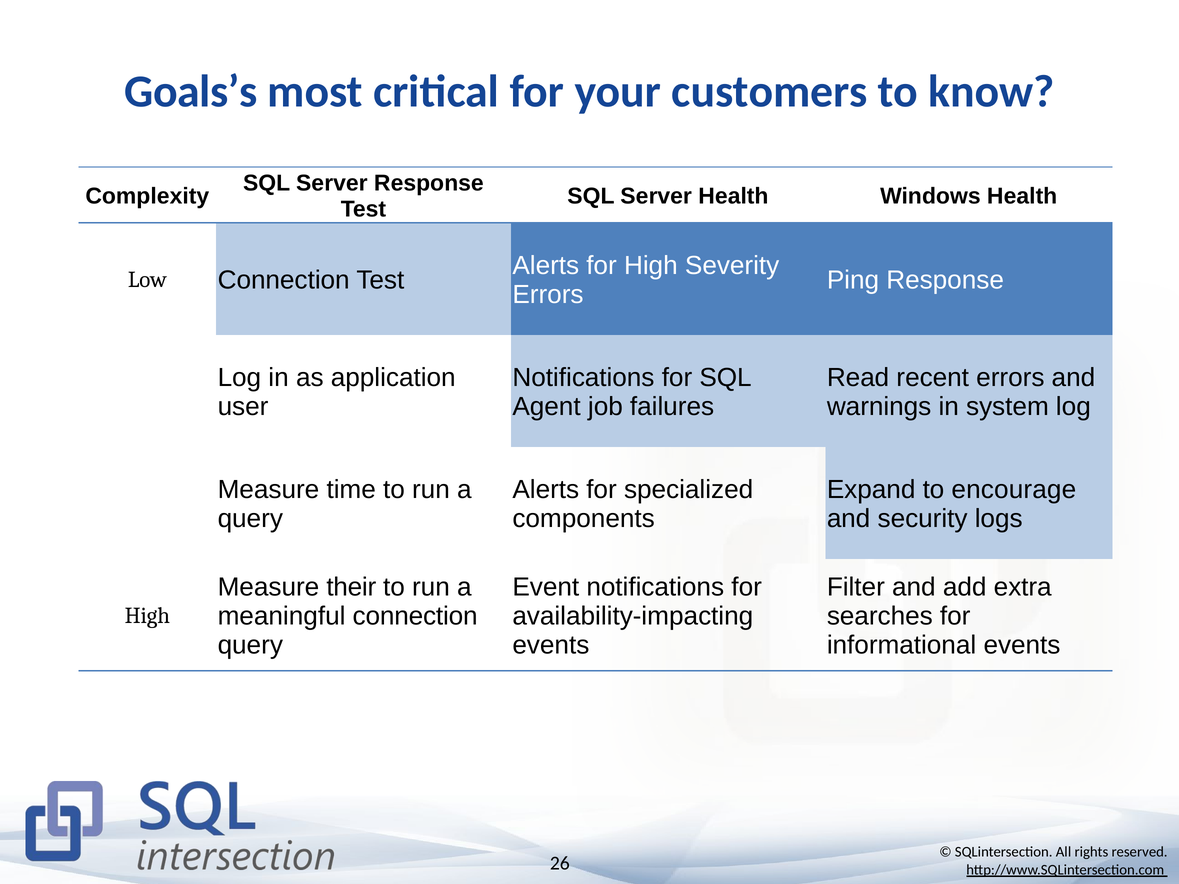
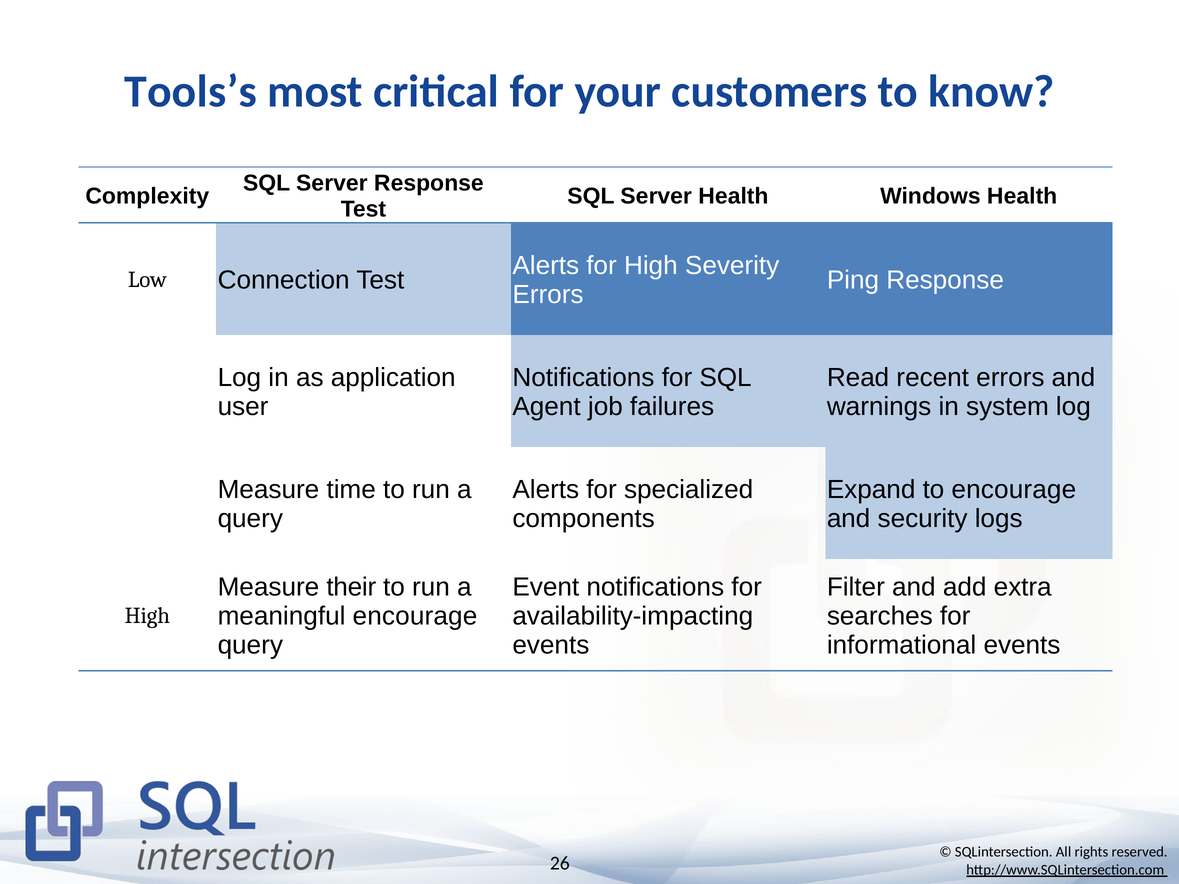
Goals’s: Goals’s -> Tools’s (191, 92)
meaningful connection: connection -> encourage (415, 616)
